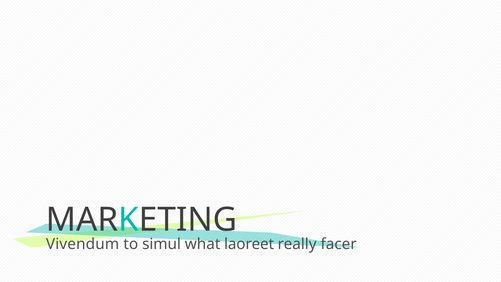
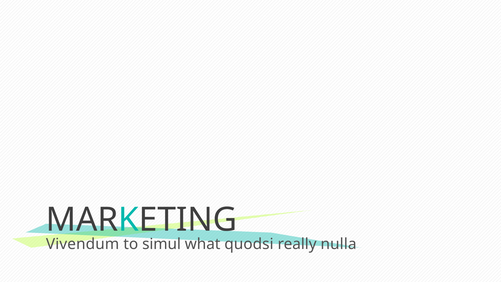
laoreet: laoreet -> quodsi (249, 244)
facer: facer -> nulla (339, 244)
